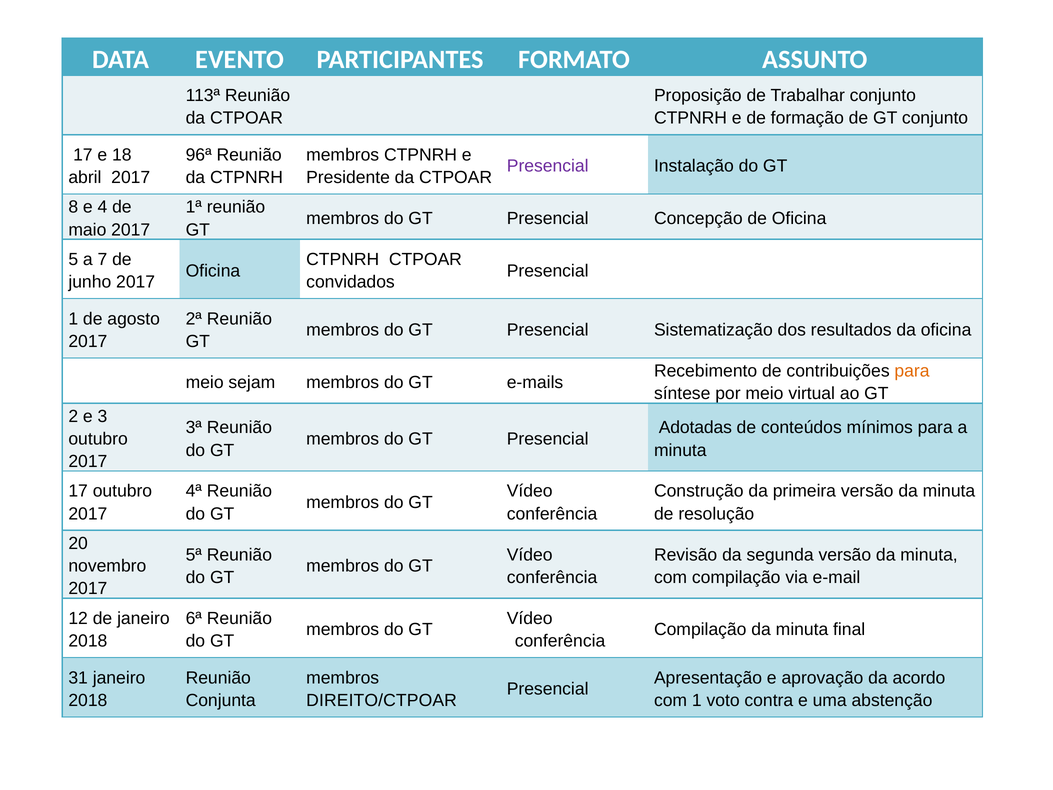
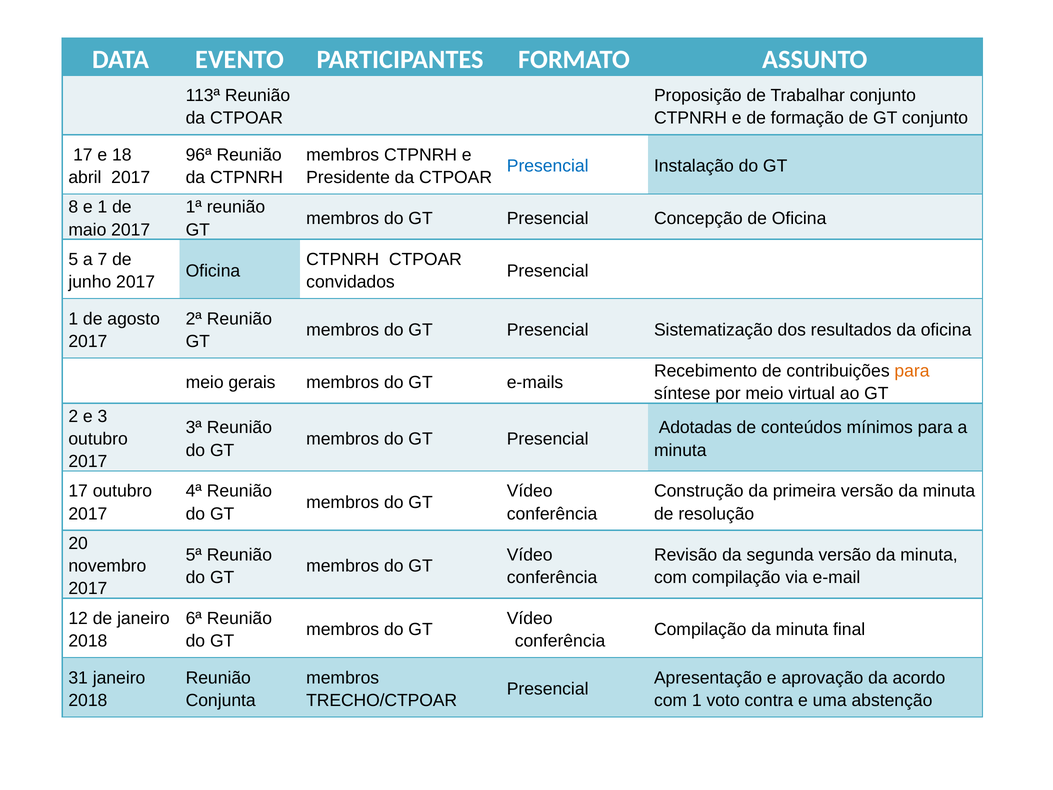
Presencial colour: purple -> blue (548, 166)
e 4: 4 -> 1 (102, 207)
sejam: sejam -> gerais (252, 382)
DIREITO/CTPOAR: DIREITO/CTPOAR -> TRECHO/CTPOAR (382, 700)
